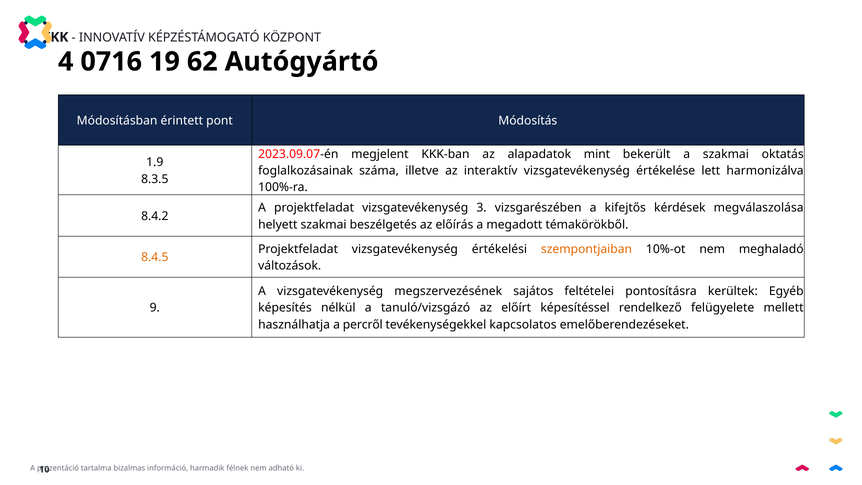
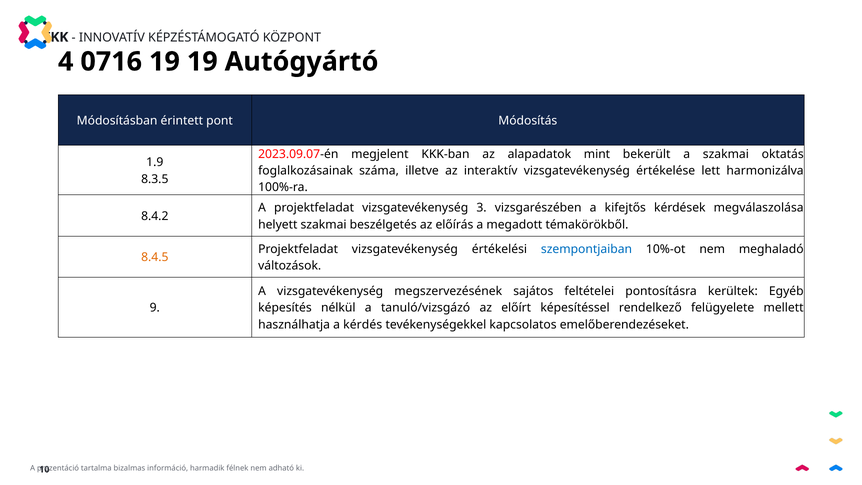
19 62: 62 -> 19 (202, 62)
szempontjaiban colour: orange -> blue (587, 249)
percről: percről -> kérdés (363, 324)
